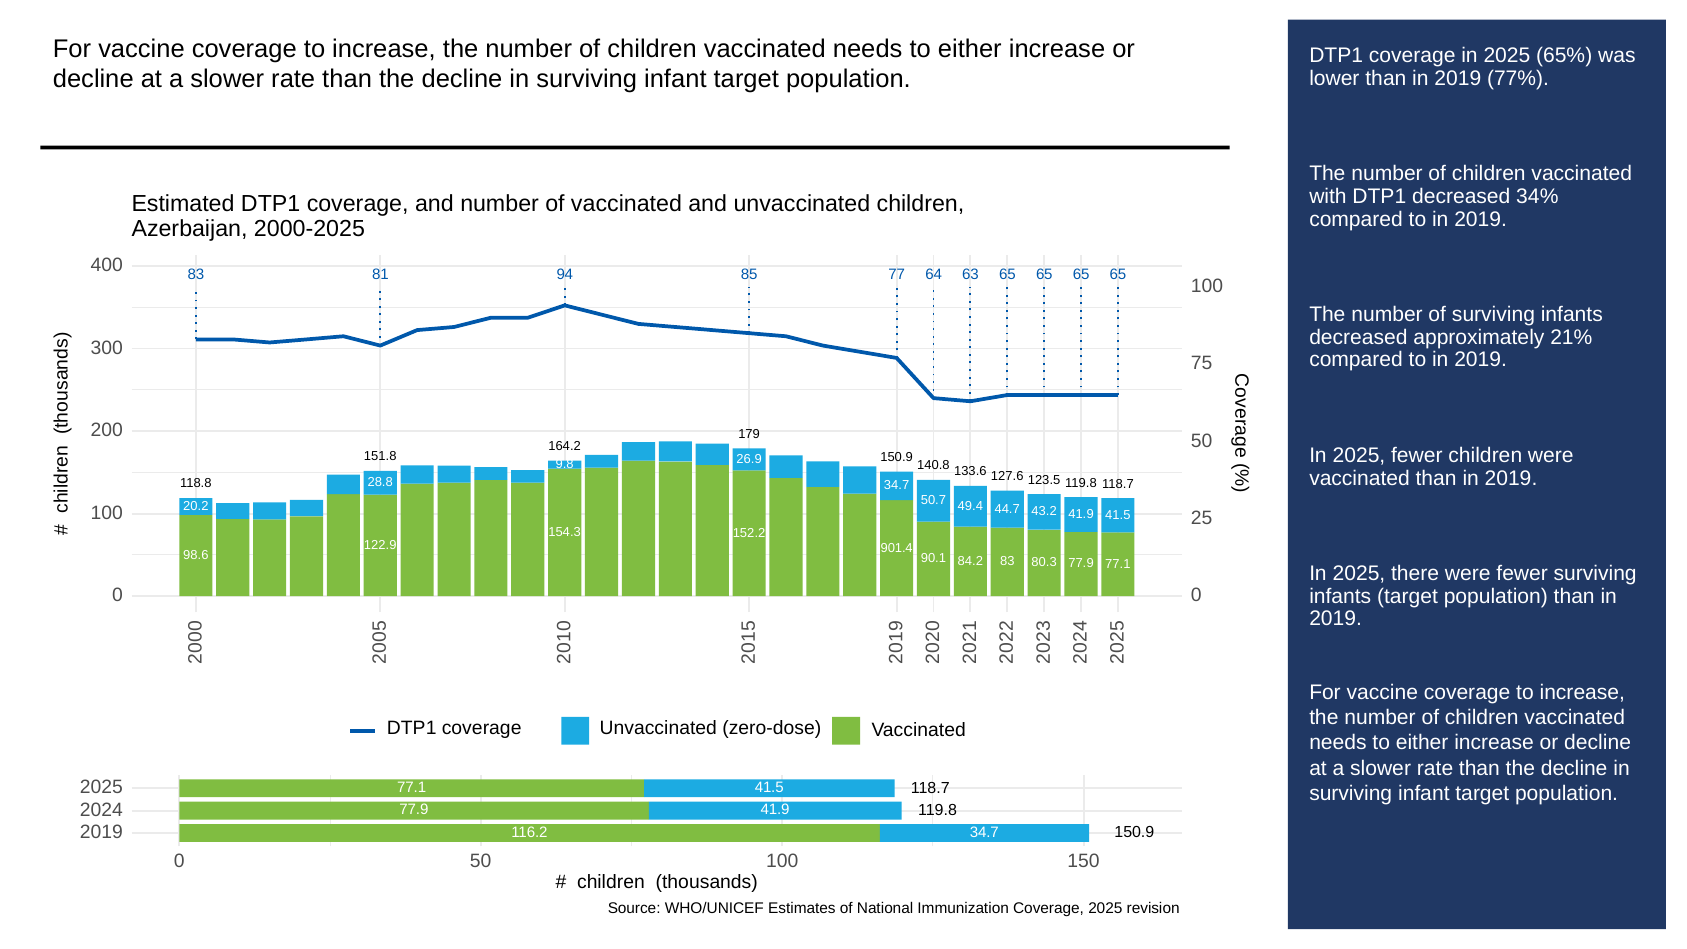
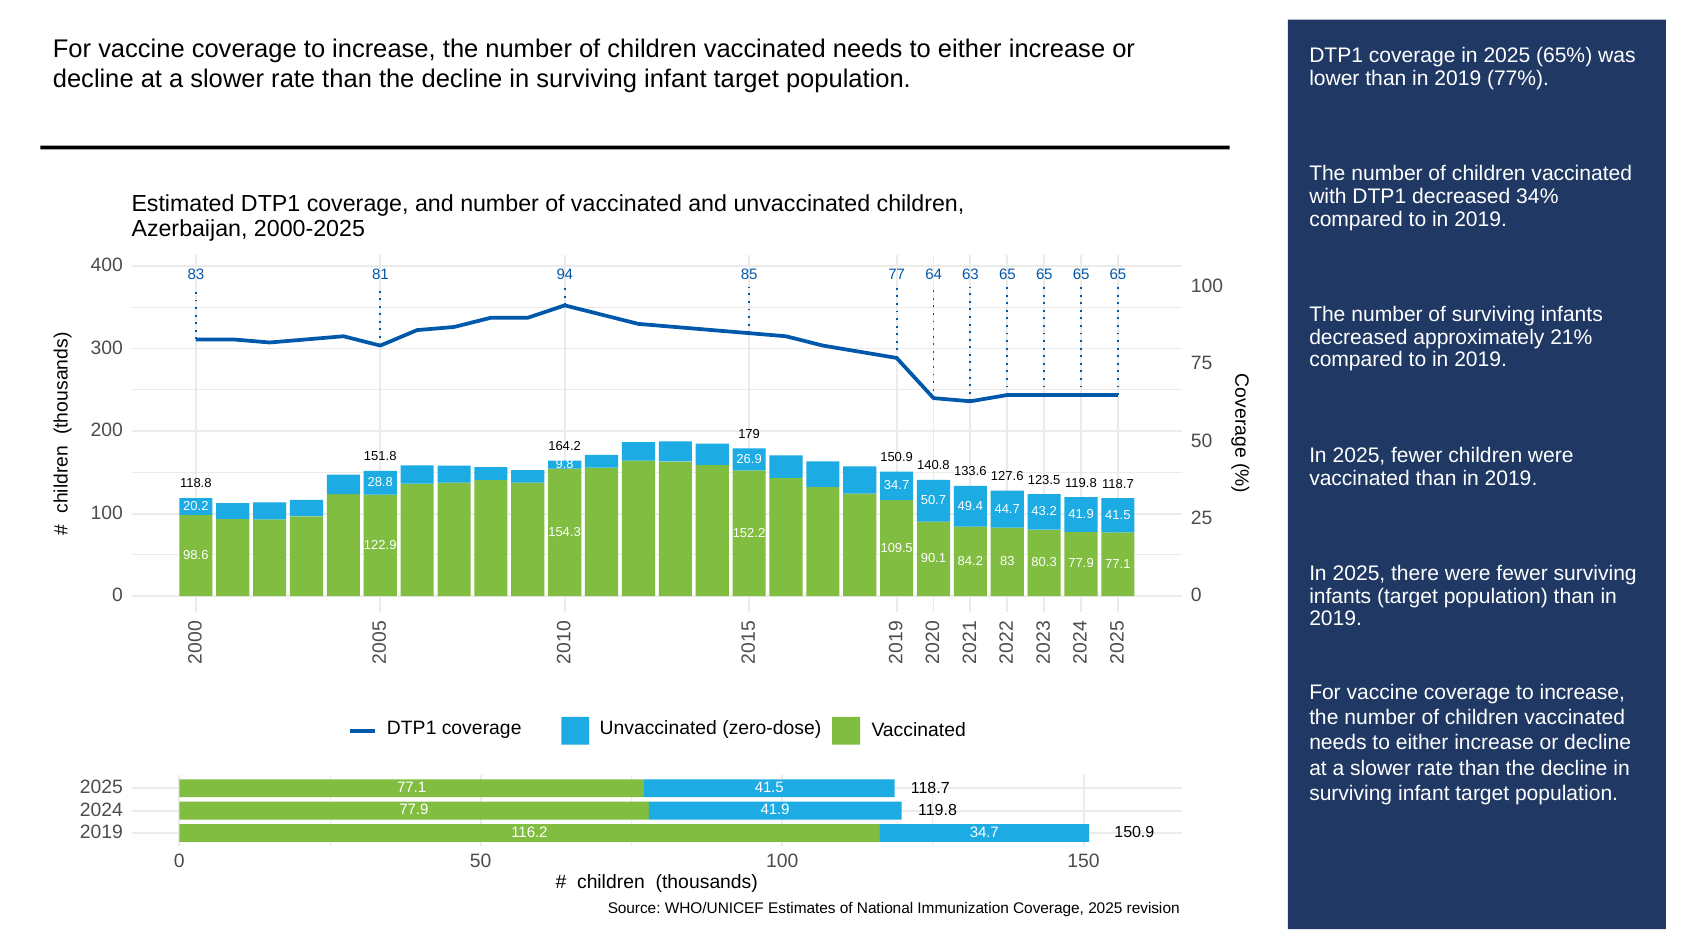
901.4: 901.4 -> 109.5 (897, 548)
